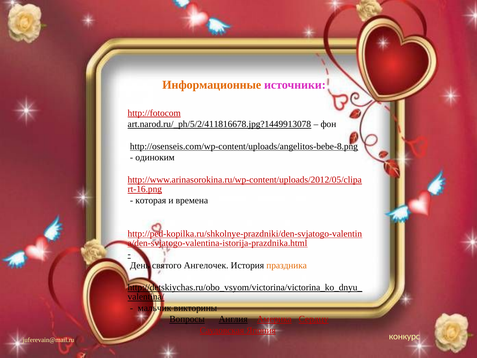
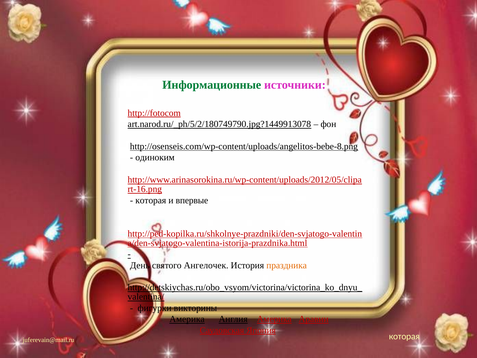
Информационные colour: orange -> green (212, 85)
art.narod.ru/_ph/5/2/411816678.jpg?1449913078: art.narod.ru/_ph/5/2/411816678.jpg?1449913078 -> art.narod.ru/_ph/5/2/180749790.jpg?1449913078 (219, 124)
времена: времена -> впервые (192, 200)
мальчик: мальчик -> фигурки (155, 308)
Вопросы: Вопросы -> Америка (187, 319)
Сердцу: Сердцу -> Аравии (314, 319)
конкурс: конкурс -> которая (404, 336)
